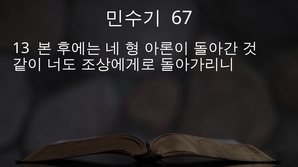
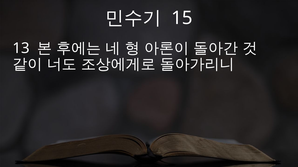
67: 67 -> 15 (182, 18)
